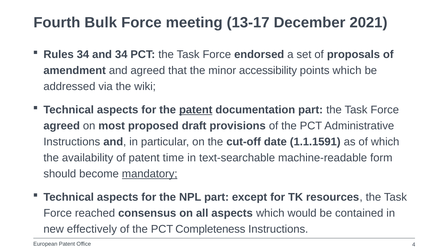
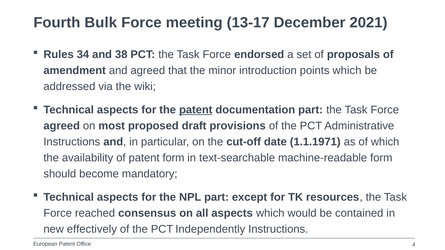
and 34: 34 -> 38 (121, 55)
accessibility: accessibility -> introduction (268, 71)
1.1.1591: 1.1.1591 -> 1.1.1971 (315, 142)
patent time: time -> form (173, 158)
mandatory underline: present -> none (150, 174)
Completeness: Completeness -> Independently (210, 230)
